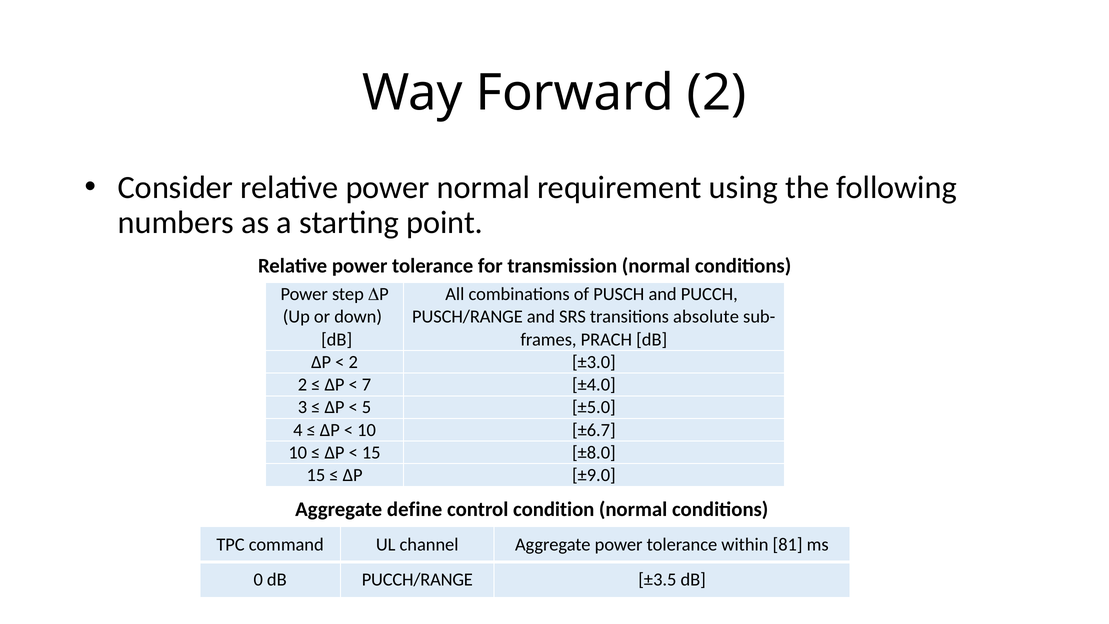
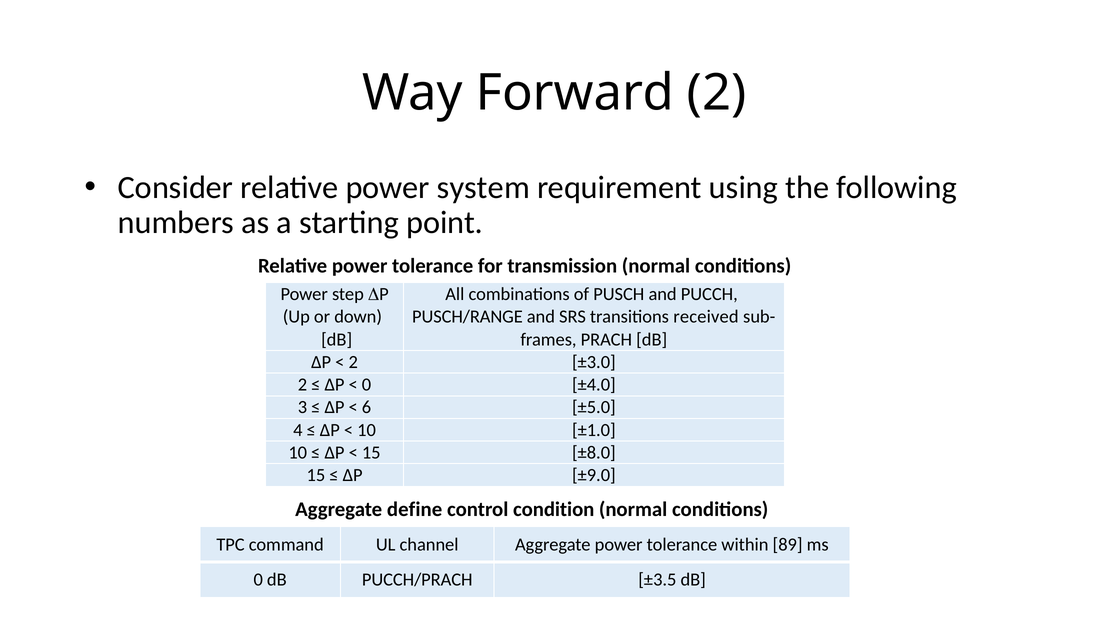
power normal: normal -> system (483, 187)
absolute: absolute -> received (706, 317)
7: 7 -> 0 (367, 385)
5: 5 -> 6 (367, 407)
±6.7: ±6.7 -> ±1.0 (594, 430)
81: 81 -> 89 (788, 544)
PUCCH/RANGE: PUCCH/RANGE -> PUCCH/PRACH (417, 580)
